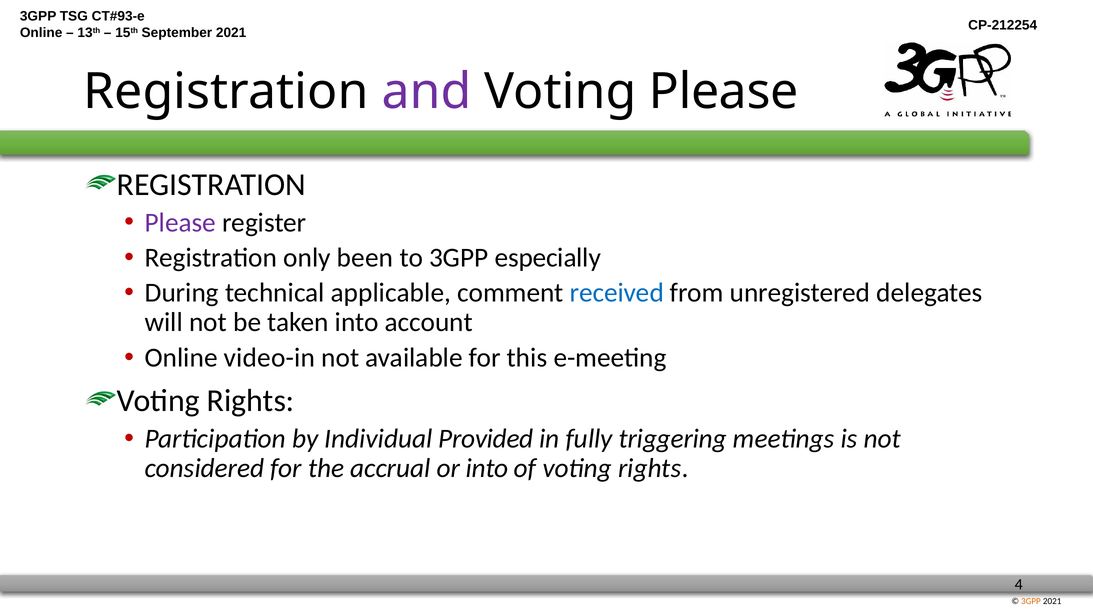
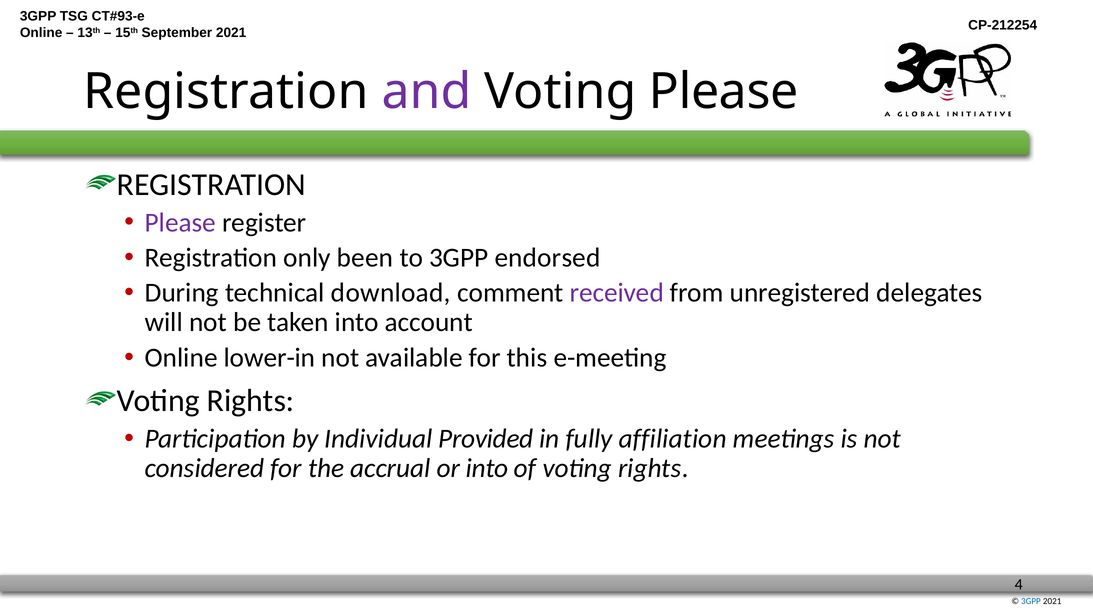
especially: especially -> endorsed (548, 258)
applicable: applicable -> download (391, 293)
received colour: blue -> purple (617, 293)
video-in: video-in -> lower-in (270, 358)
triggering: triggering -> affiliation (673, 439)
3GPP colour: orange -> blue (1031, 601)
